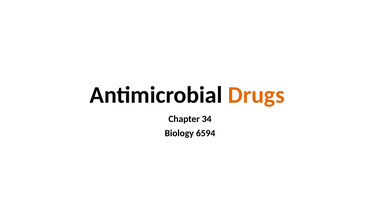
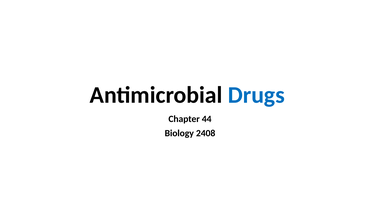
Drugs colour: orange -> blue (256, 95)
34: 34 -> 44 (207, 119)
6594: 6594 -> 2408 (206, 133)
